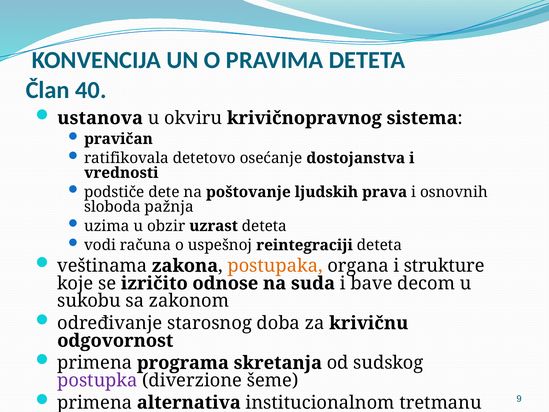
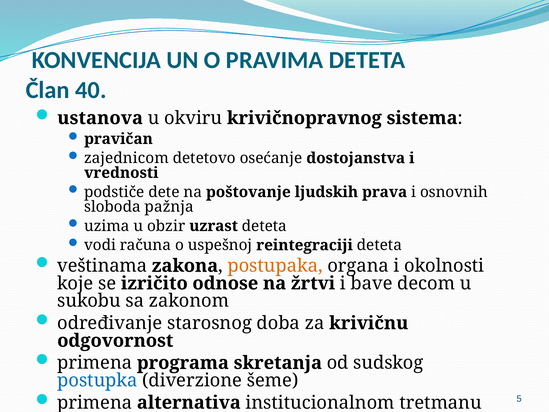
ratifikovala: ratifikovala -> zajednicom (126, 158)
strukture: strukture -> okolnosti (444, 266)
suda: suda -> žrtvi (313, 283)
postupka colour: purple -> blue (97, 380)
9: 9 -> 5 (519, 399)
